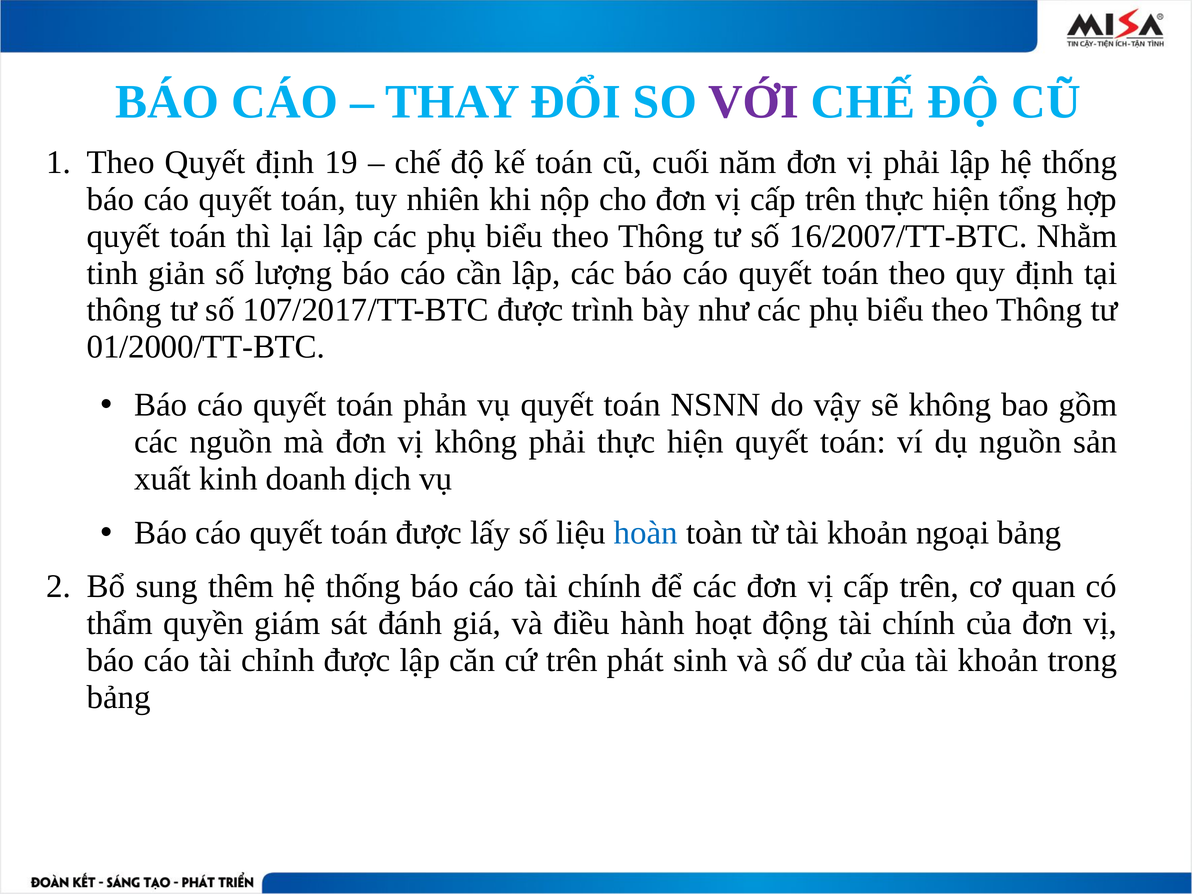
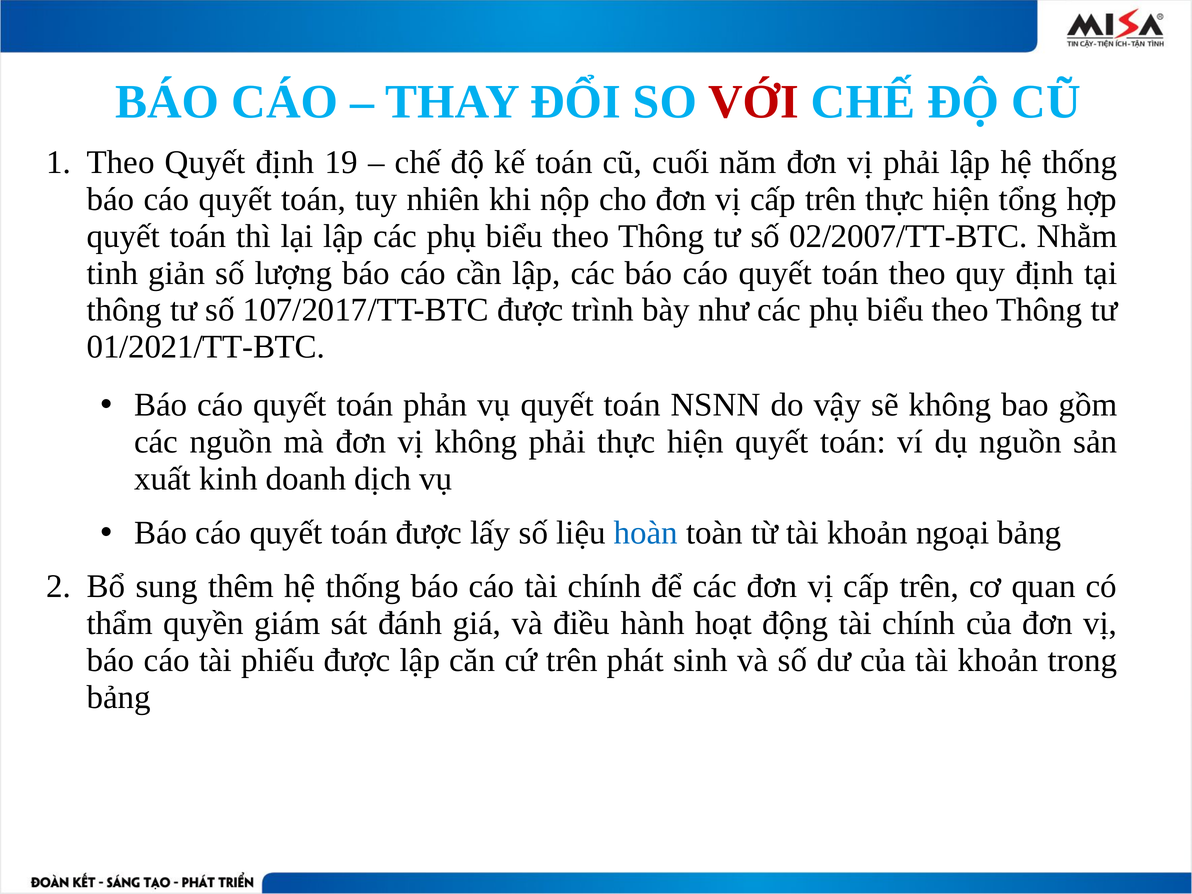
VỚI colour: purple -> red (754, 102)
16/2007/TT-BTC: 16/2007/TT-BTC -> 02/2007/TT-BTC (908, 236)
01/2000/TT-BTC: 01/2000/TT-BTC -> 01/2021/TT-BTC (206, 347)
chỉnh: chỉnh -> phiếu (278, 660)
